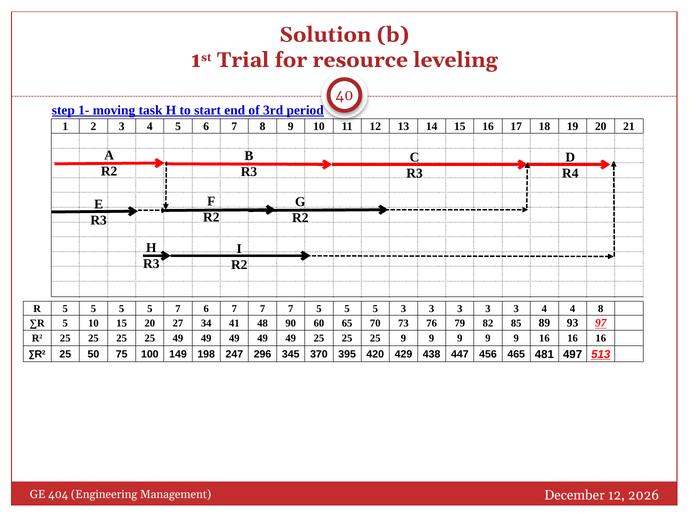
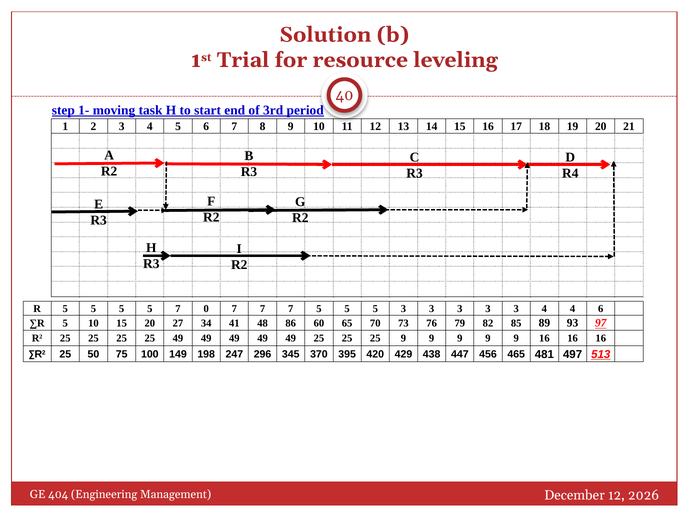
7 6: 6 -> 0 (206, 309)
4 8: 8 -> 6 (601, 309)
90: 90 -> 86 (291, 323)
